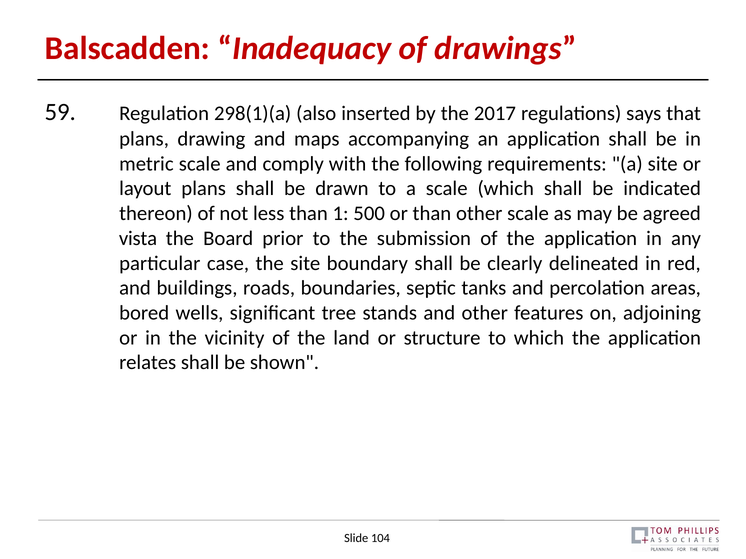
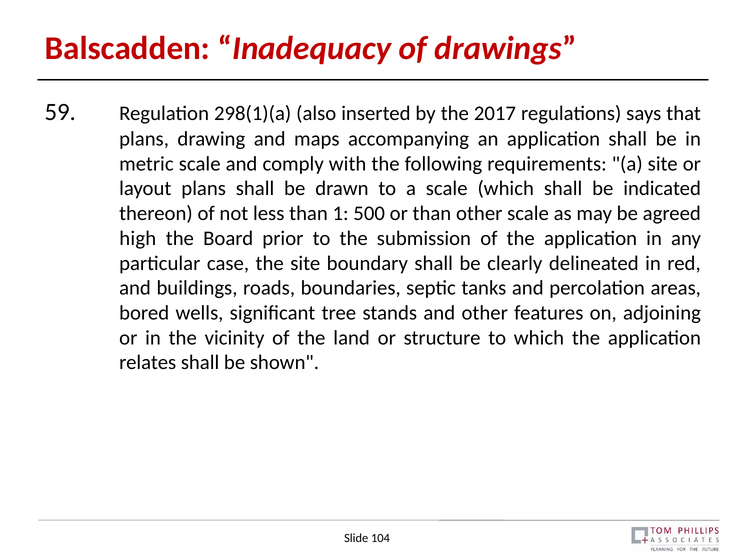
vista: vista -> high (138, 239)
